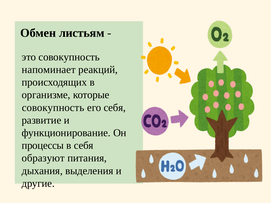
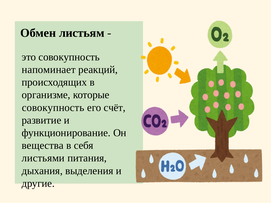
его себя: себя -> счёт (115, 108)
процессы: процессы -> вещества (43, 146)
образуют: образуют -> листьями (43, 158)
